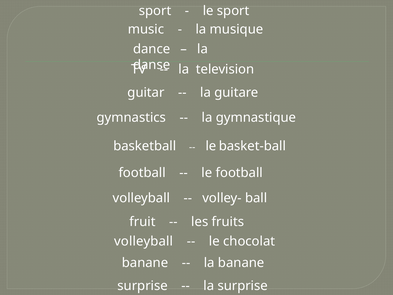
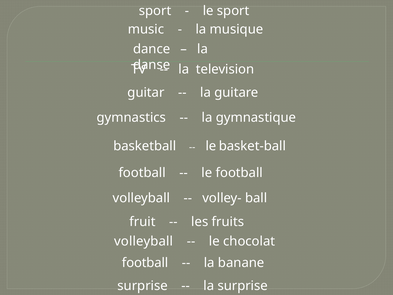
banane: banane -> football (145, 263)
